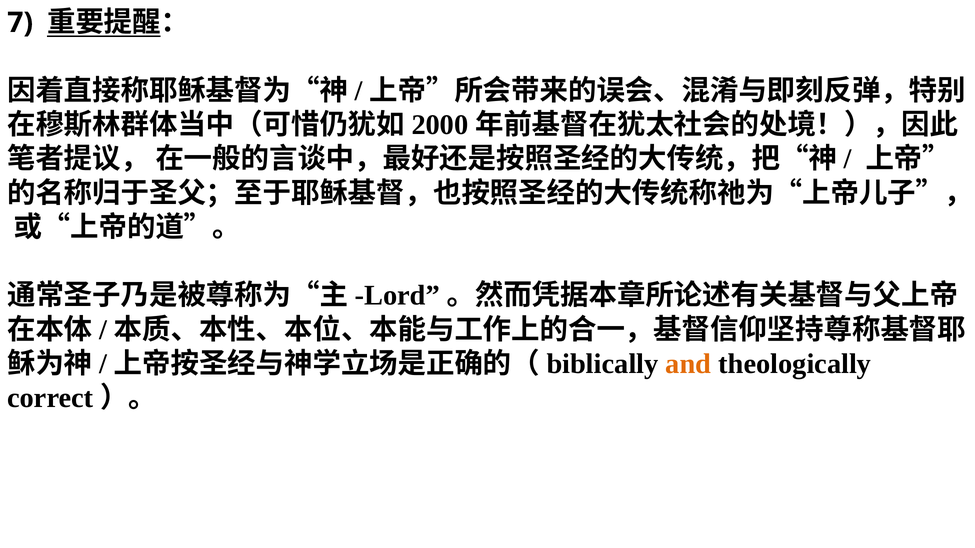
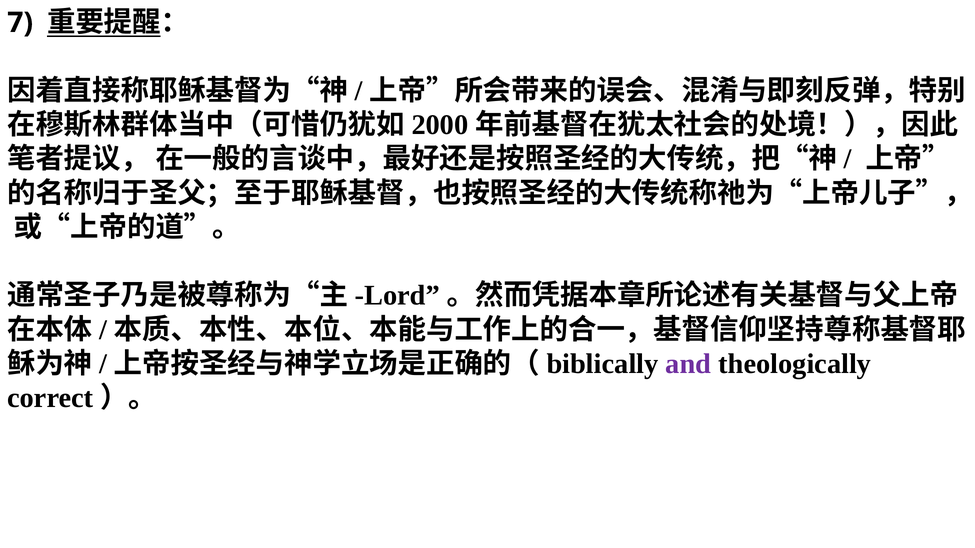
and colour: orange -> purple (688, 364)
